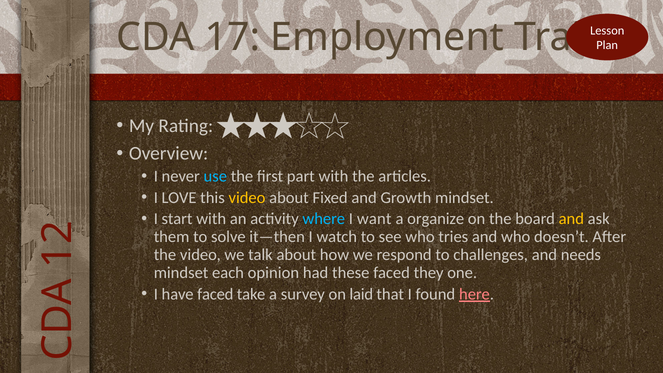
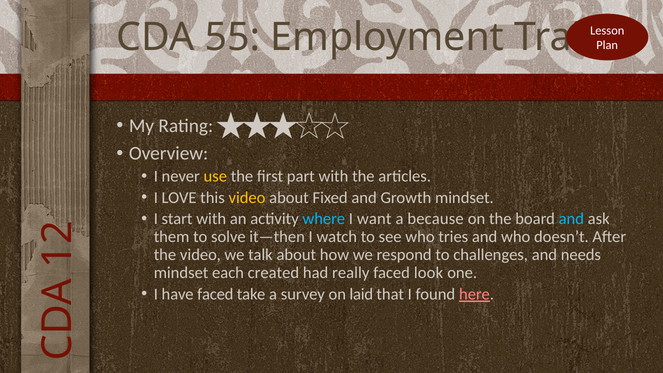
17: 17 -> 55 (232, 37)
use colour: light blue -> yellow (215, 176)
organize: organize -> because (436, 219)
and colour: yellow -> light blue (571, 219)
opinion: opinion -> created (273, 273)
these: these -> really (351, 273)
they: they -> look (429, 273)
